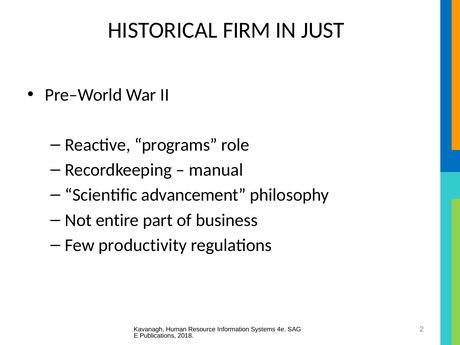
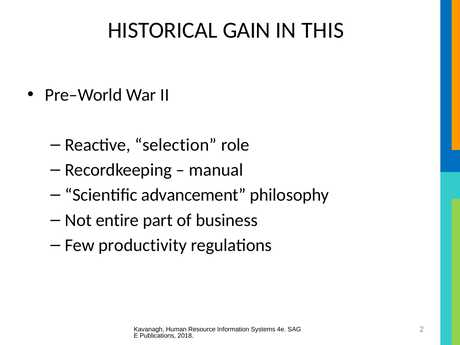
FIRM: FIRM -> GAIN (247, 30)
JUST: JUST -> THIS (323, 30)
programs: programs -> selection (176, 145)
